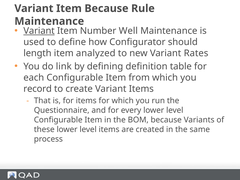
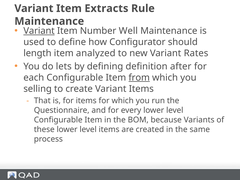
Item Because: Because -> Extracts (106, 8)
link: link -> lets (64, 66)
table: table -> after (181, 66)
from underline: none -> present (139, 78)
record: record -> selling (38, 89)
